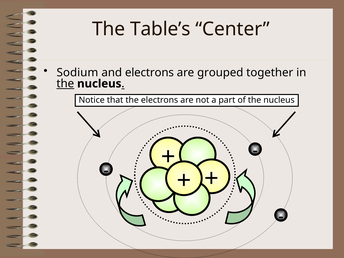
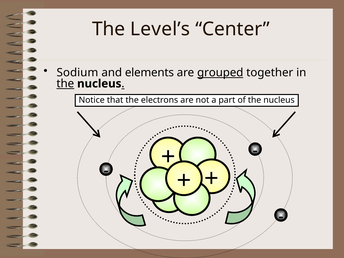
Table’s: Table’s -> Level’s (160, 29)
and electrons: electrons -> elements (149, 73)
grouped underline: none -> present (220, 73)
